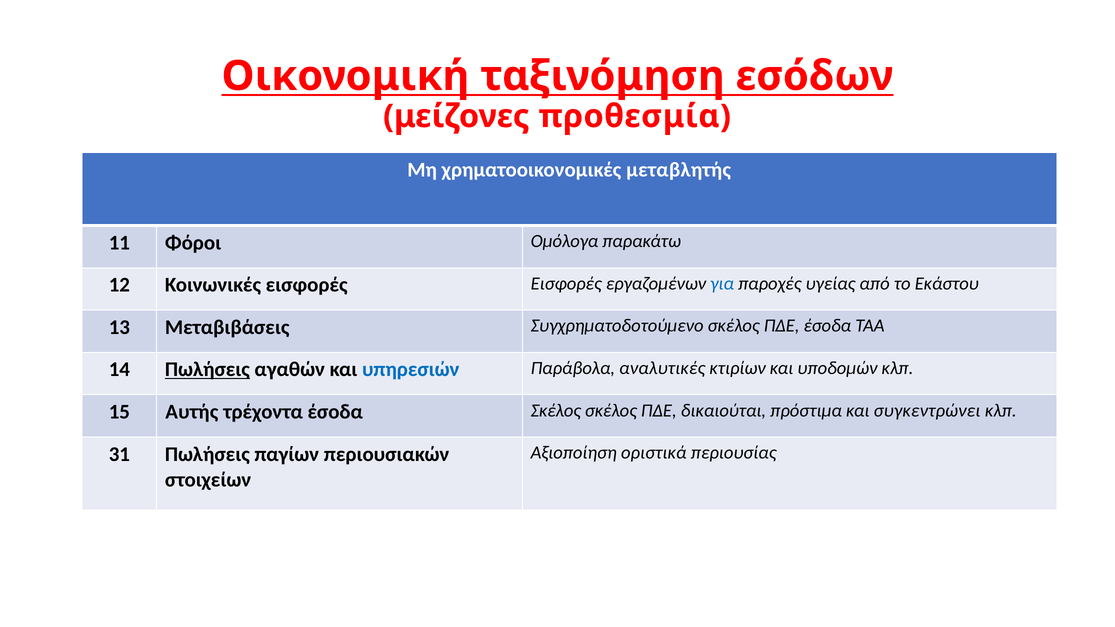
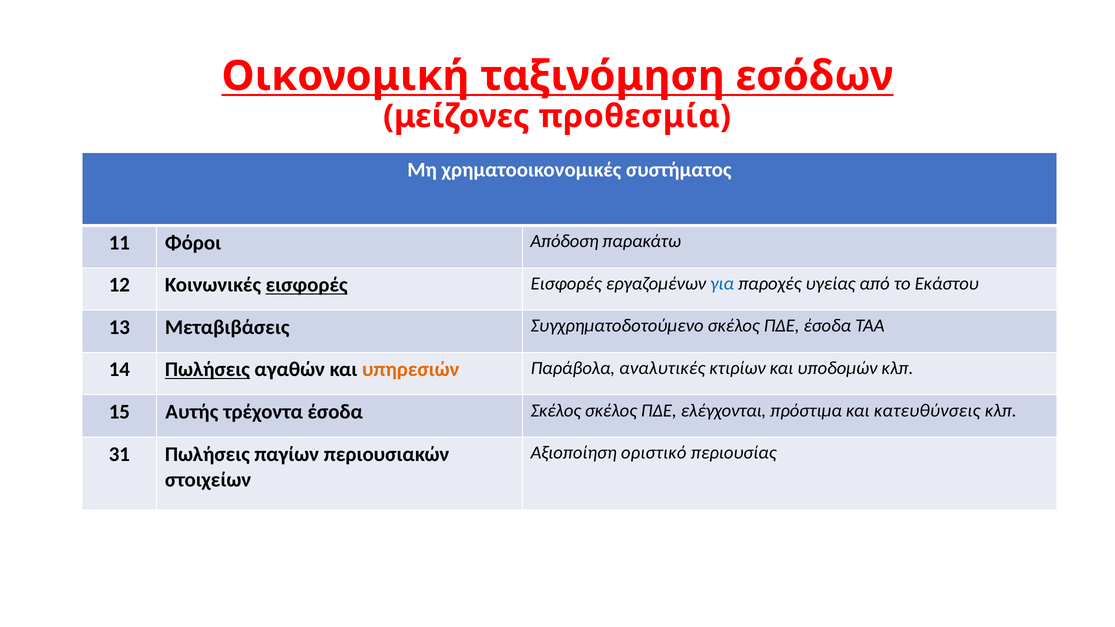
μεταβλητής: μεταβλητής -> συστήματος (679, 170)
Ομόλογα: Ομόλογα -> Απόδοση (565, 241)
εισφορές underline: none -> present (307, 285)
υπηρεσιών colour: blue -> orange (411, 370)
δικαιούται: δικαιούται -> ελέγχονται (724, 411)
συγκεντρώνει: συγκεντρώνει -> κατευθύνσεις (927, 411)
οριστικά: οριστικά -> οριστικό (654, 453)
